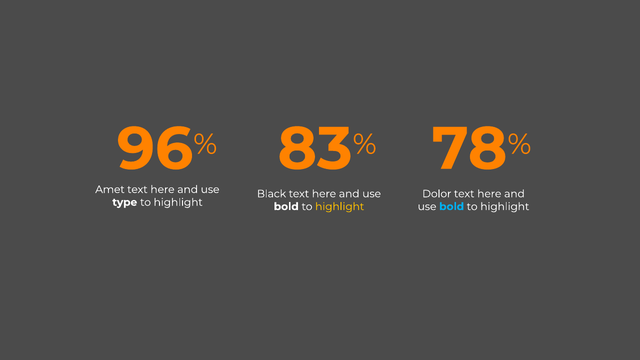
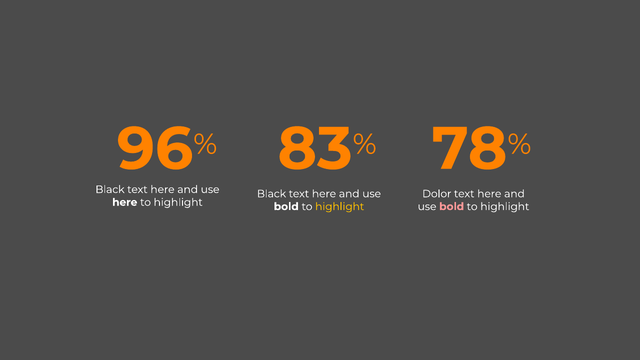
Amet: Amet -> Black (110, 189)
type: type -> here (125, 202)
bold colour: light blue -> pink (452, 207)
